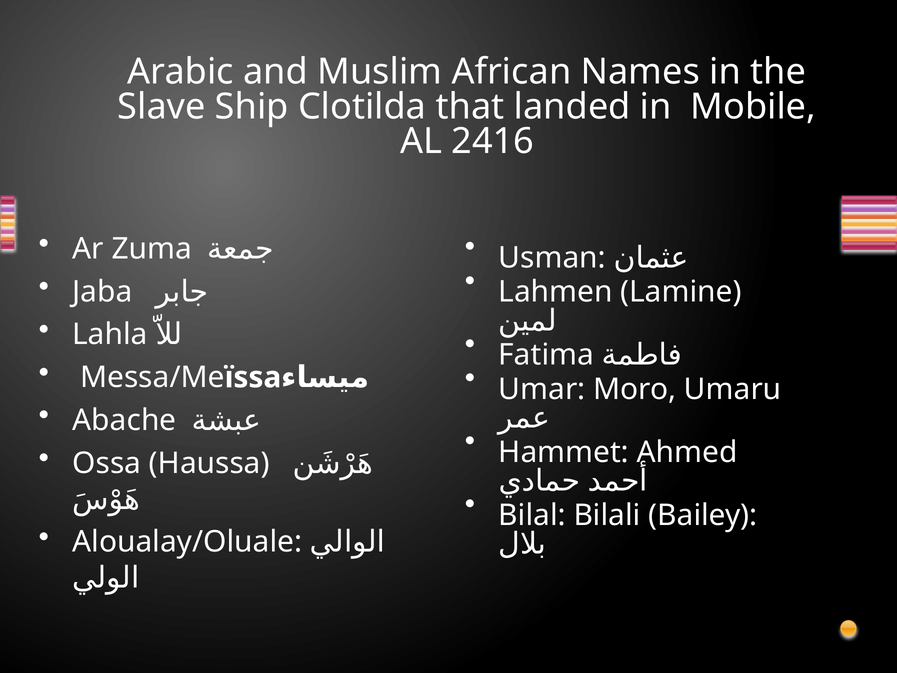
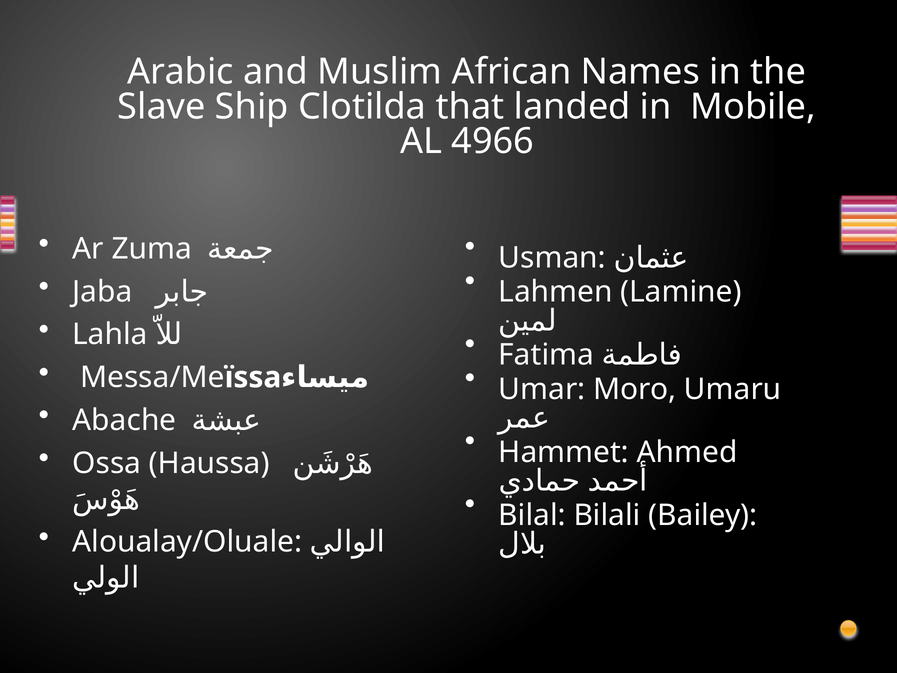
2416: 2416 -> 4966 (493, 141)
